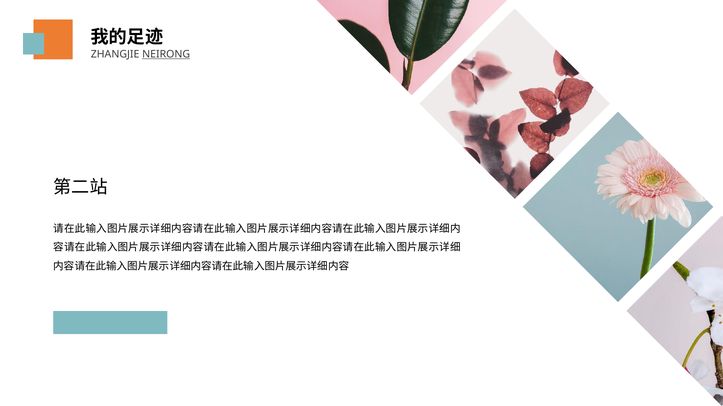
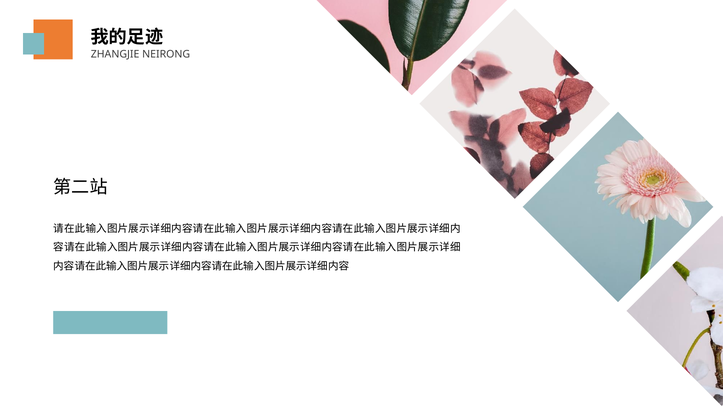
NEIRONG underline: present -> none (166, 54)
